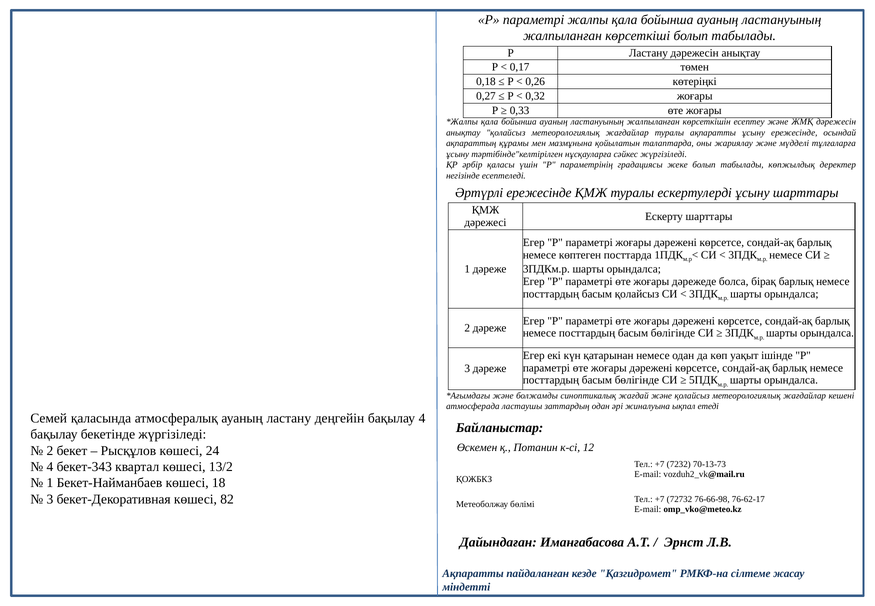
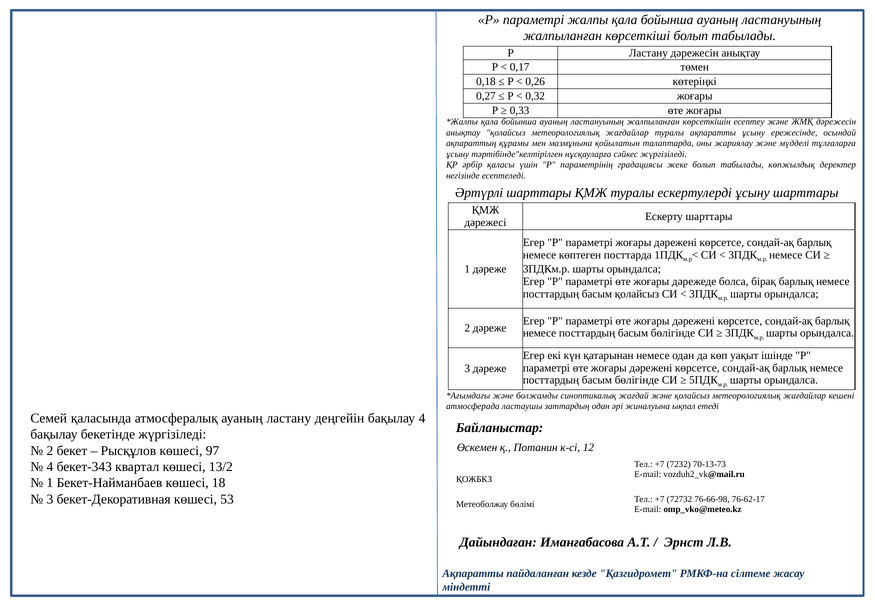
Әртүрлі ережесінде: ережесінде -> шарттары (539, 193)
24: 24 -> 97 (213, 450)
82: 82 -> 53 (227, 499)
